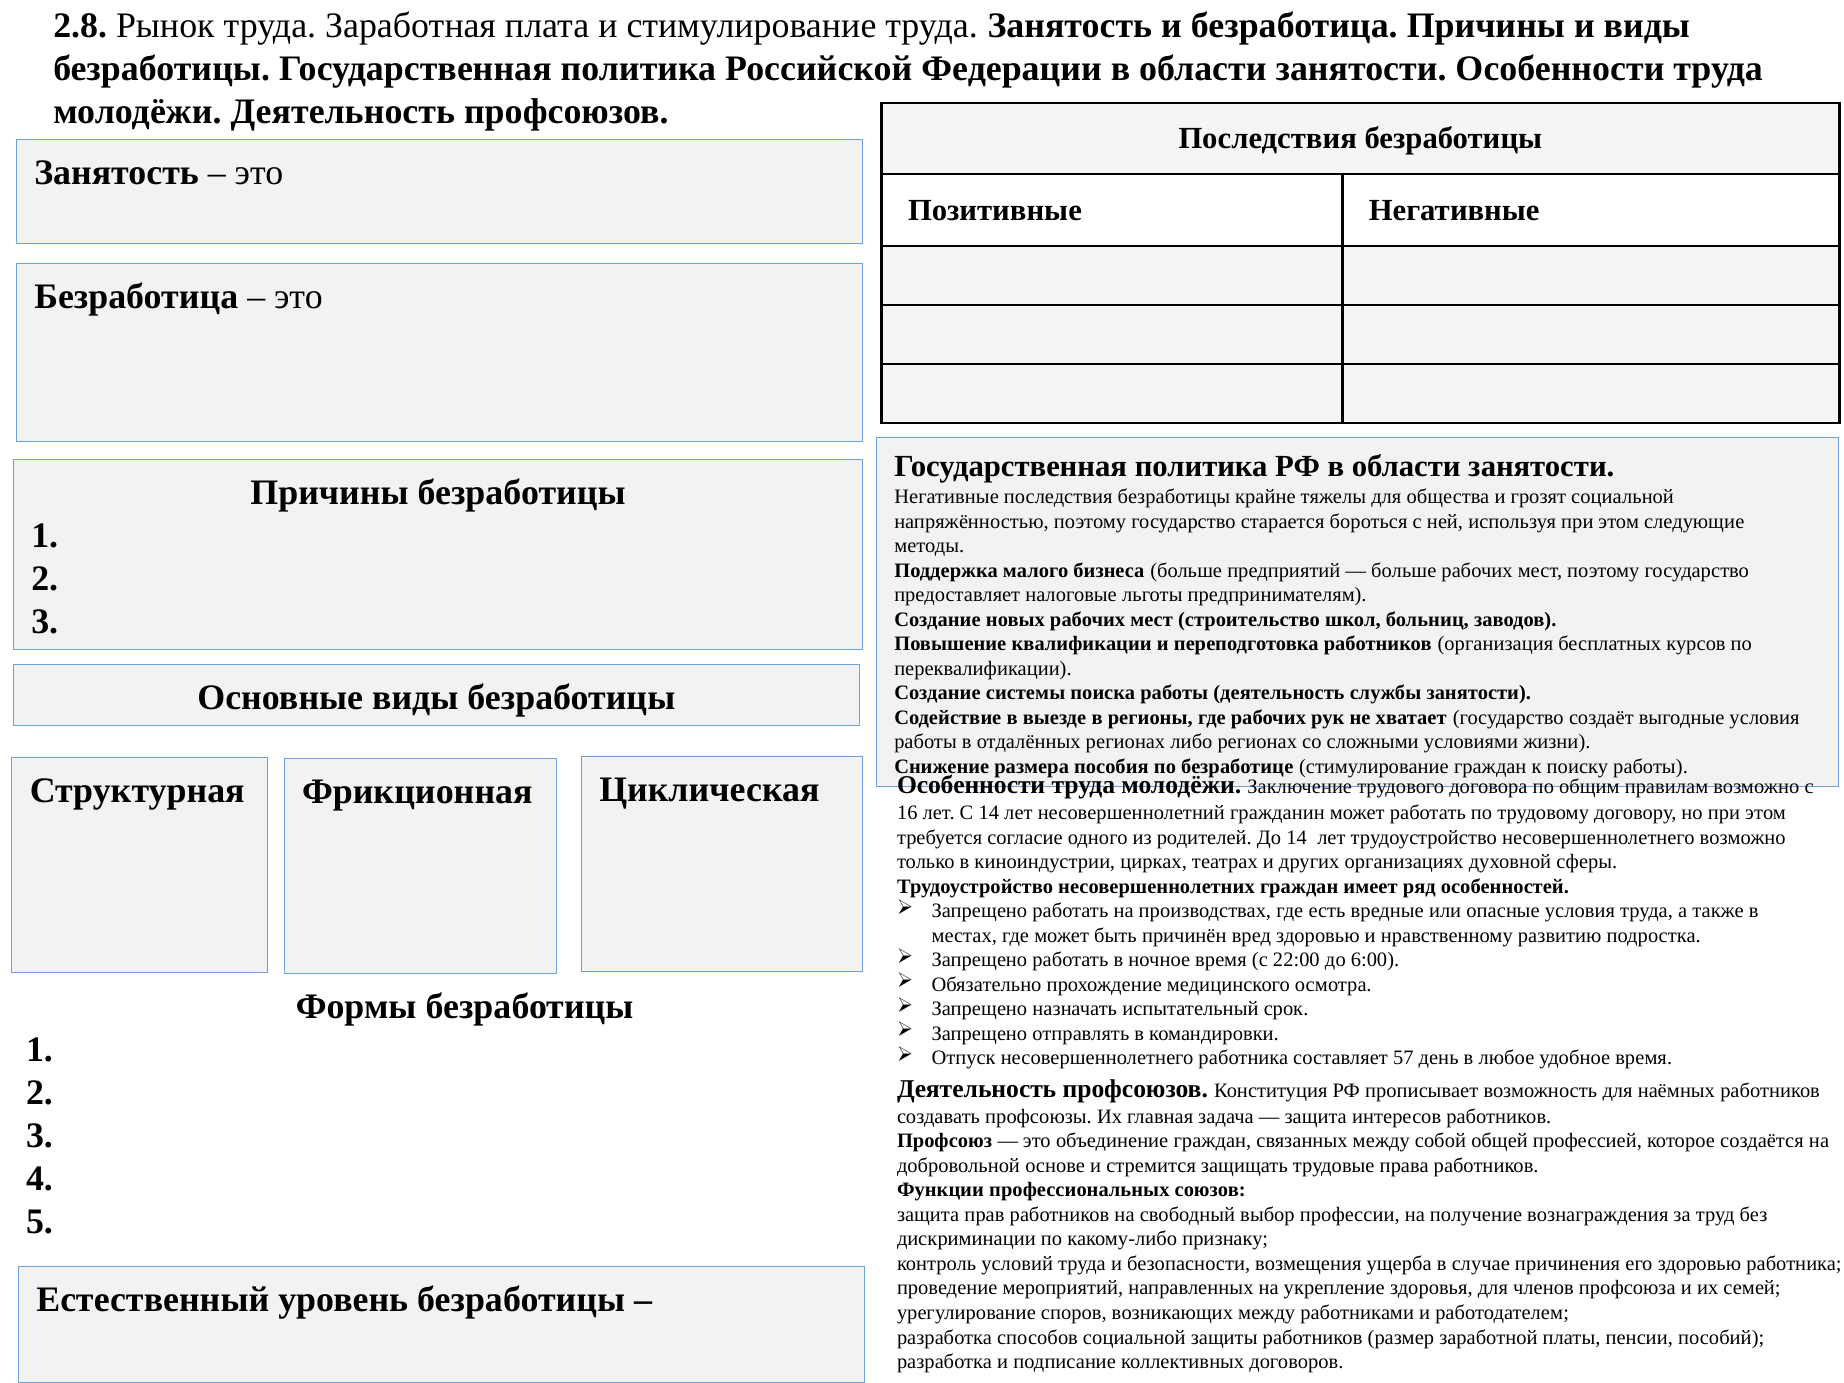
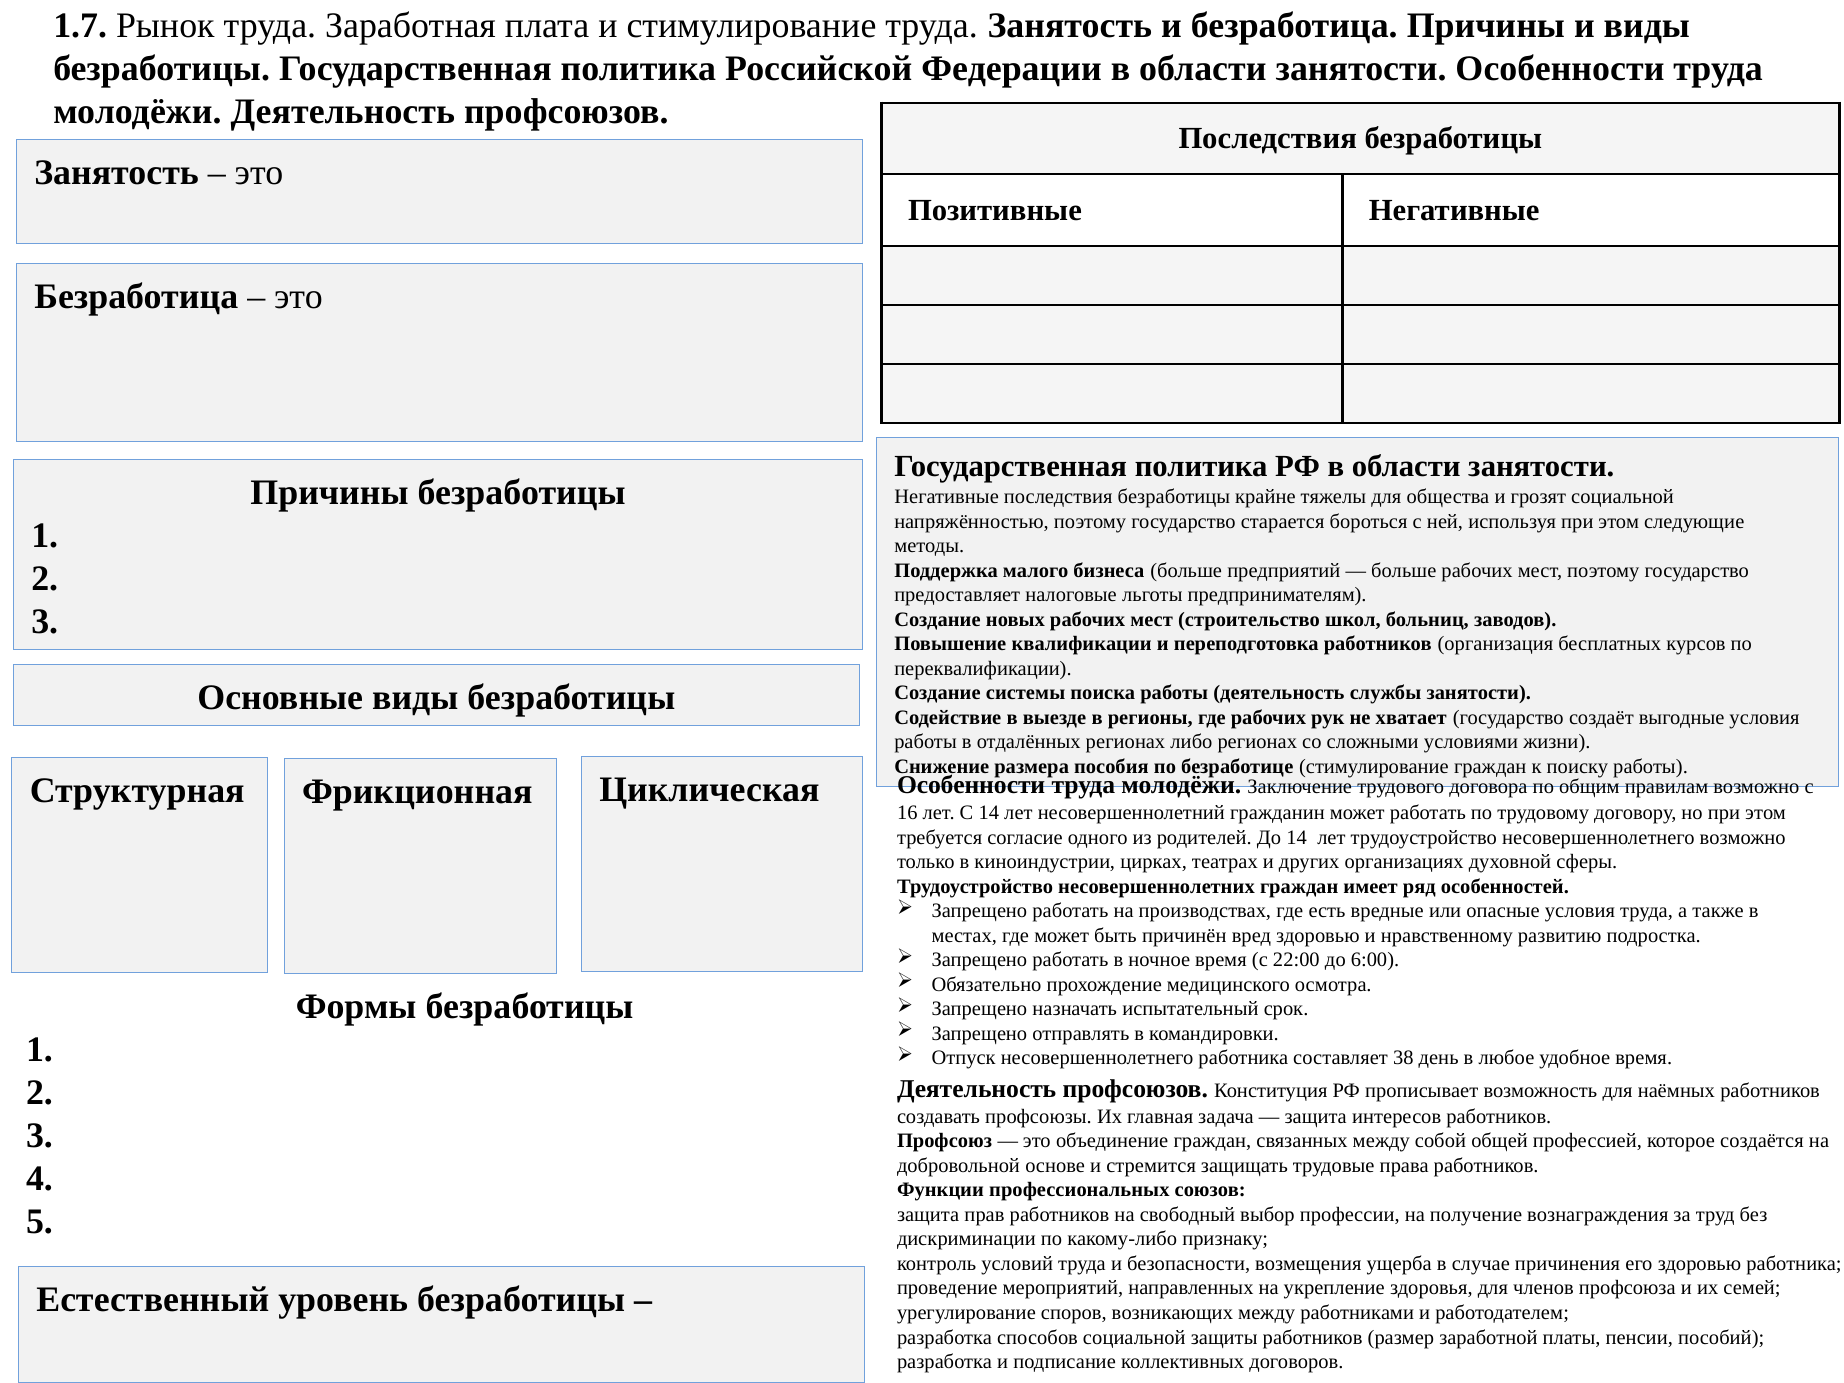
2.8: 2.8 -> 1.7 (80, 25)
57: 57 -> 38 (1403, 1058)
